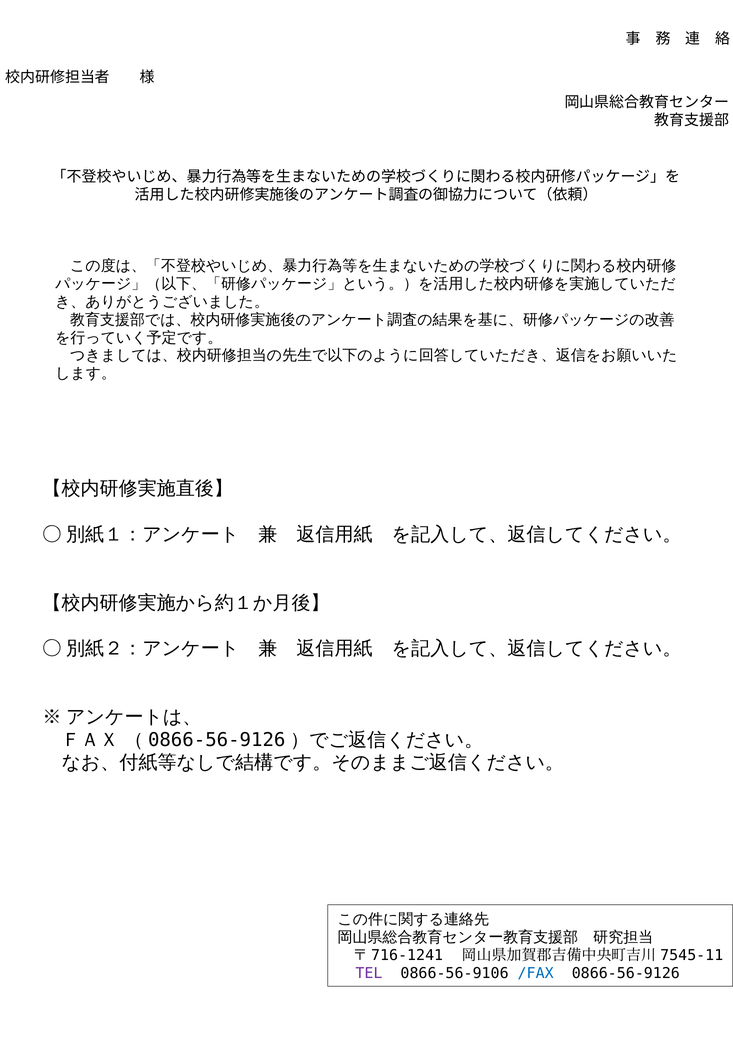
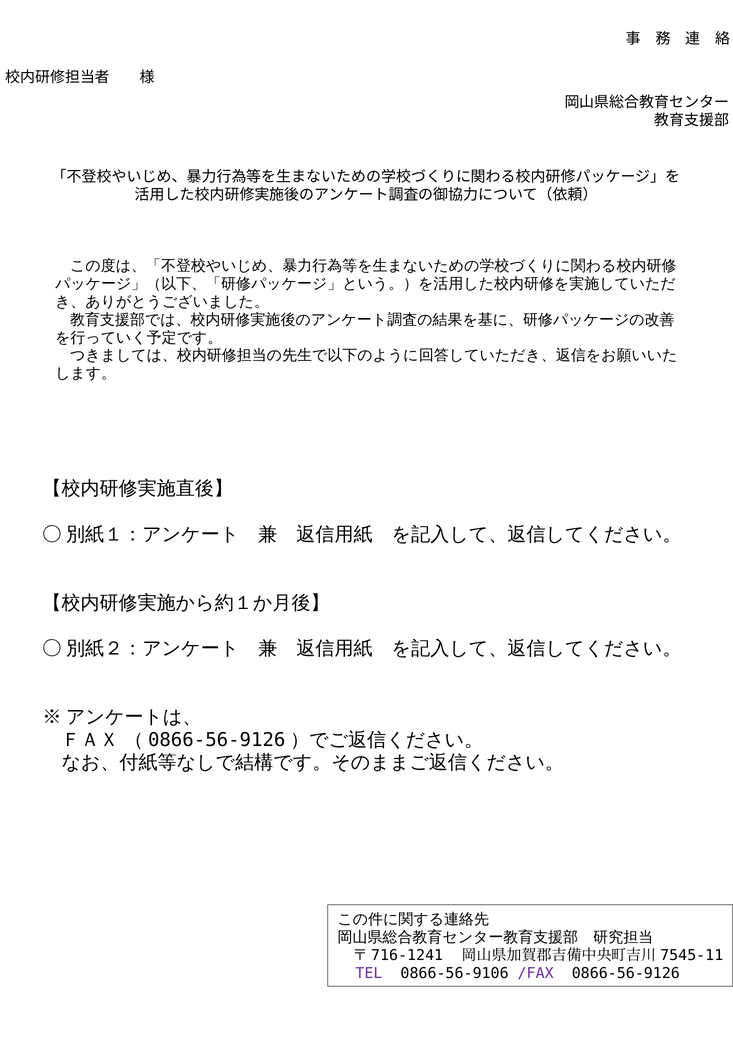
/FAX colour: blue -> purple (536, 973)
